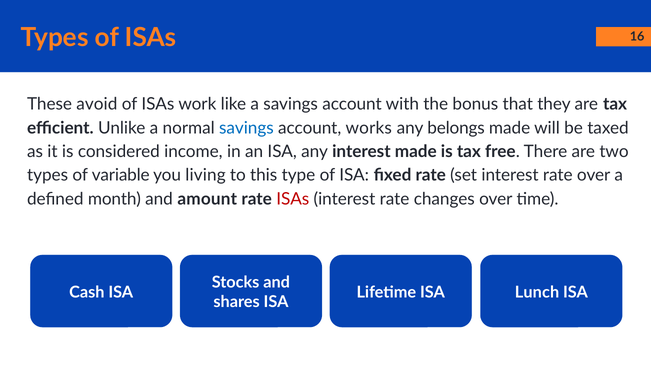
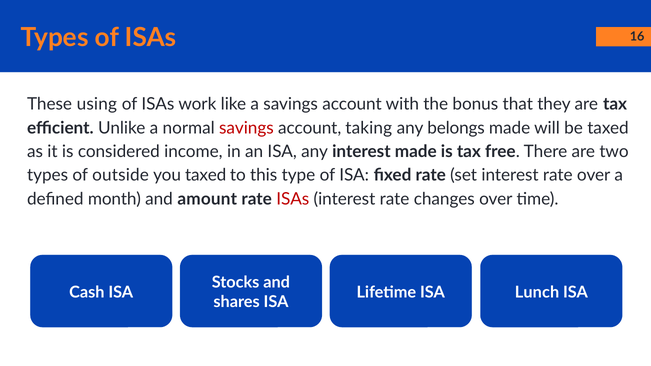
avoid: avoid -> using (97, 104)
savings colour: blue -> red (246, 128)
works: works -> taking (369, 128)
variable: variable -> outside (121, 175)
you living: living -> taxed (206, 175)
